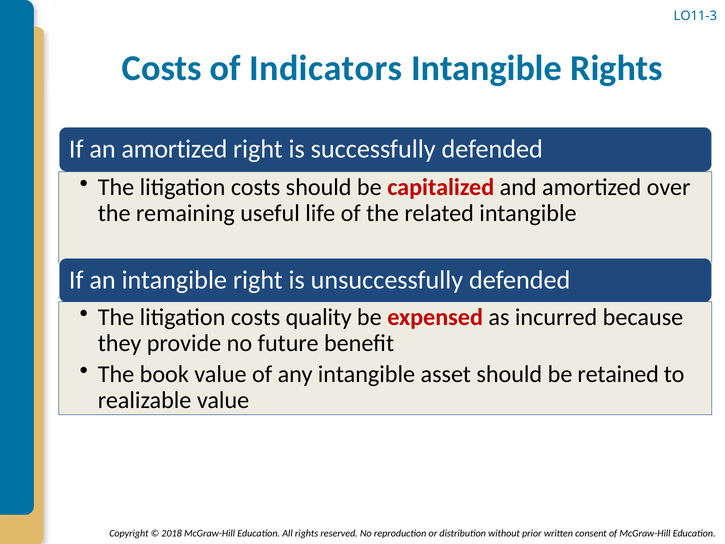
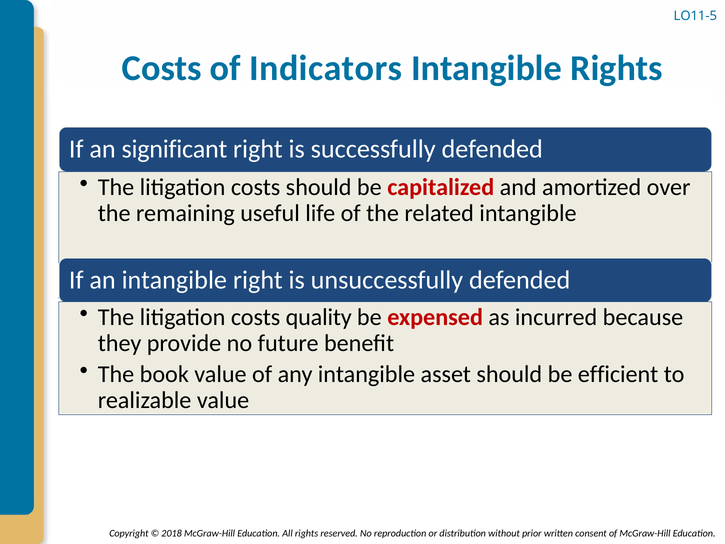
LO11-3: LO11-3 -> LO11-5 (695, 16)
an amortized: amortized -> significant (174, 149)
retained: retained -> efficient (618, 374)
